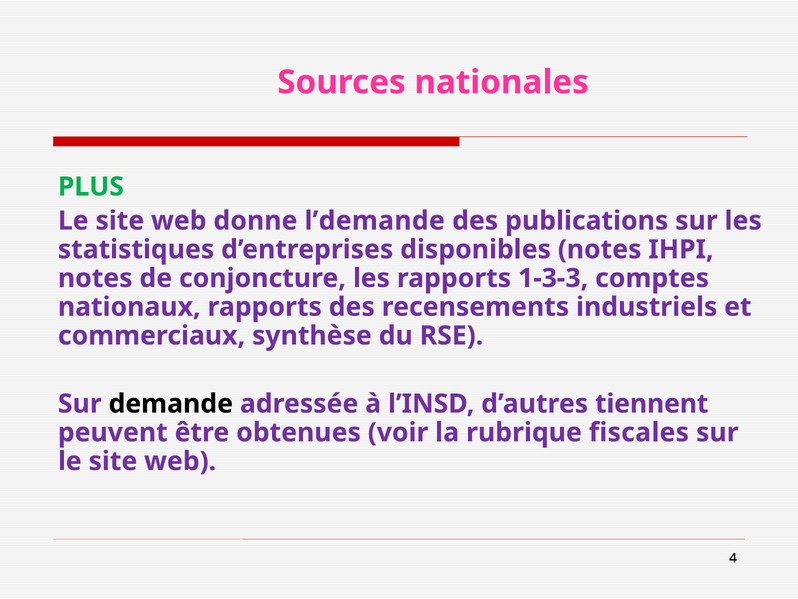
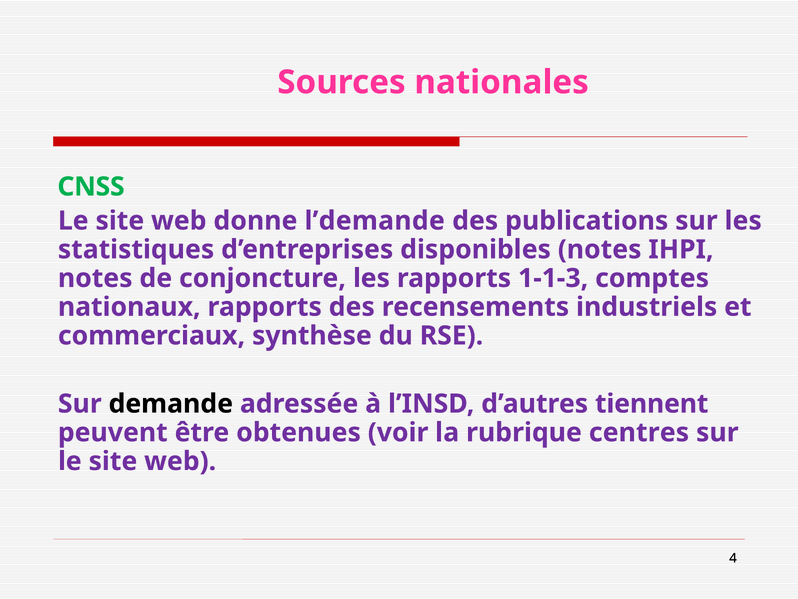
PLUS: PLUS -> CNSS (91, 187)
1-3-3: 1-3-3 -> 1-1-3 (553, 278)
fiscales: fiscales -> centres (639, 432)
